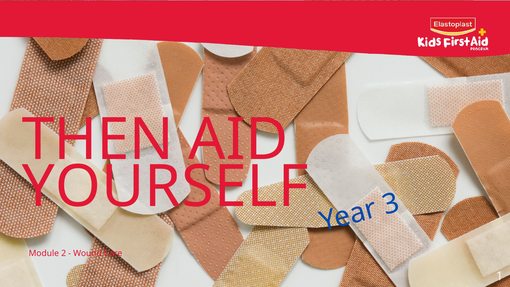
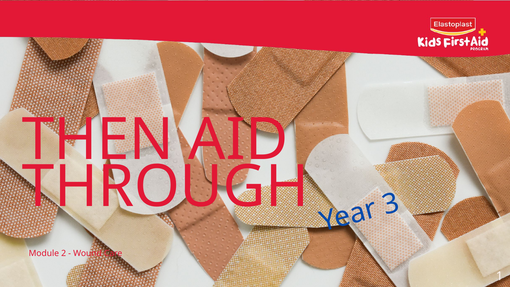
YOURSELF: YOURSELF -> THROUGH (165, 187)
